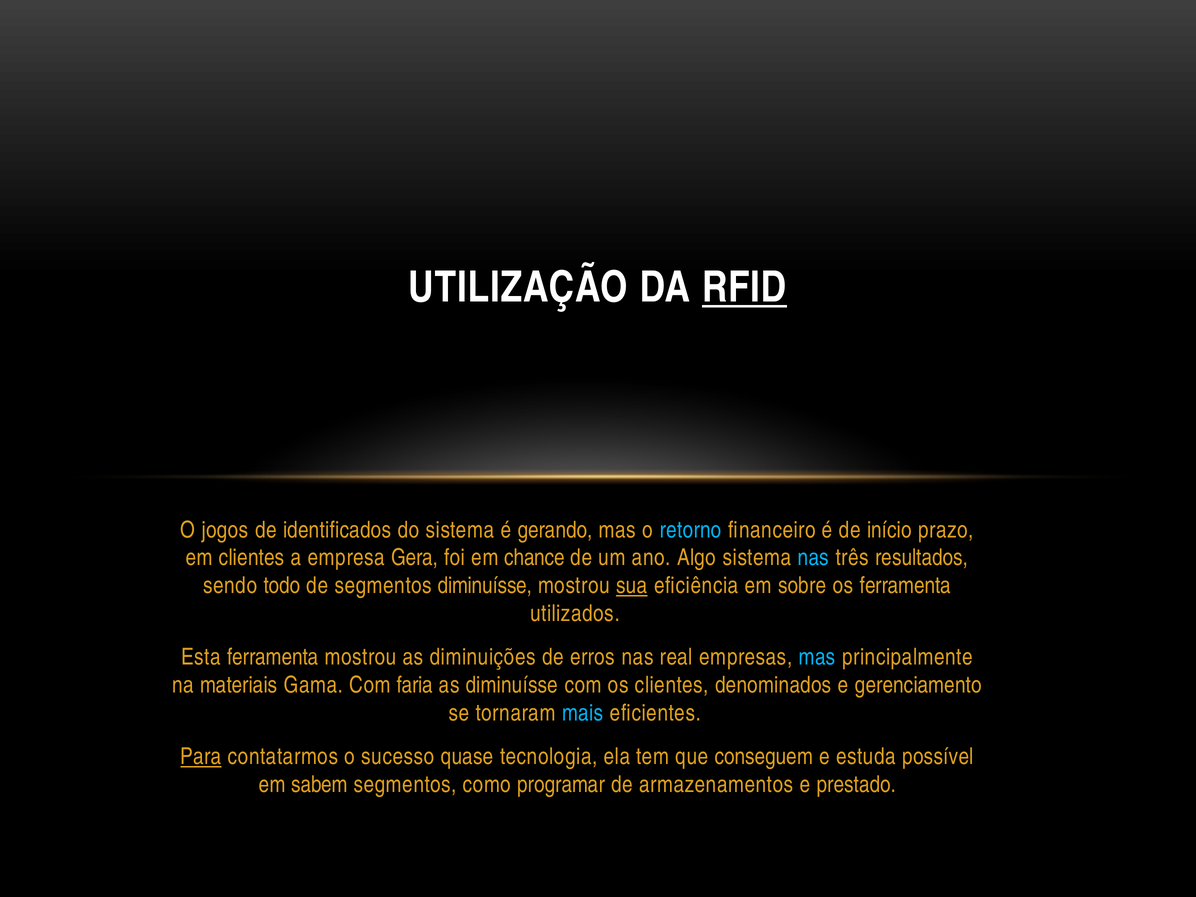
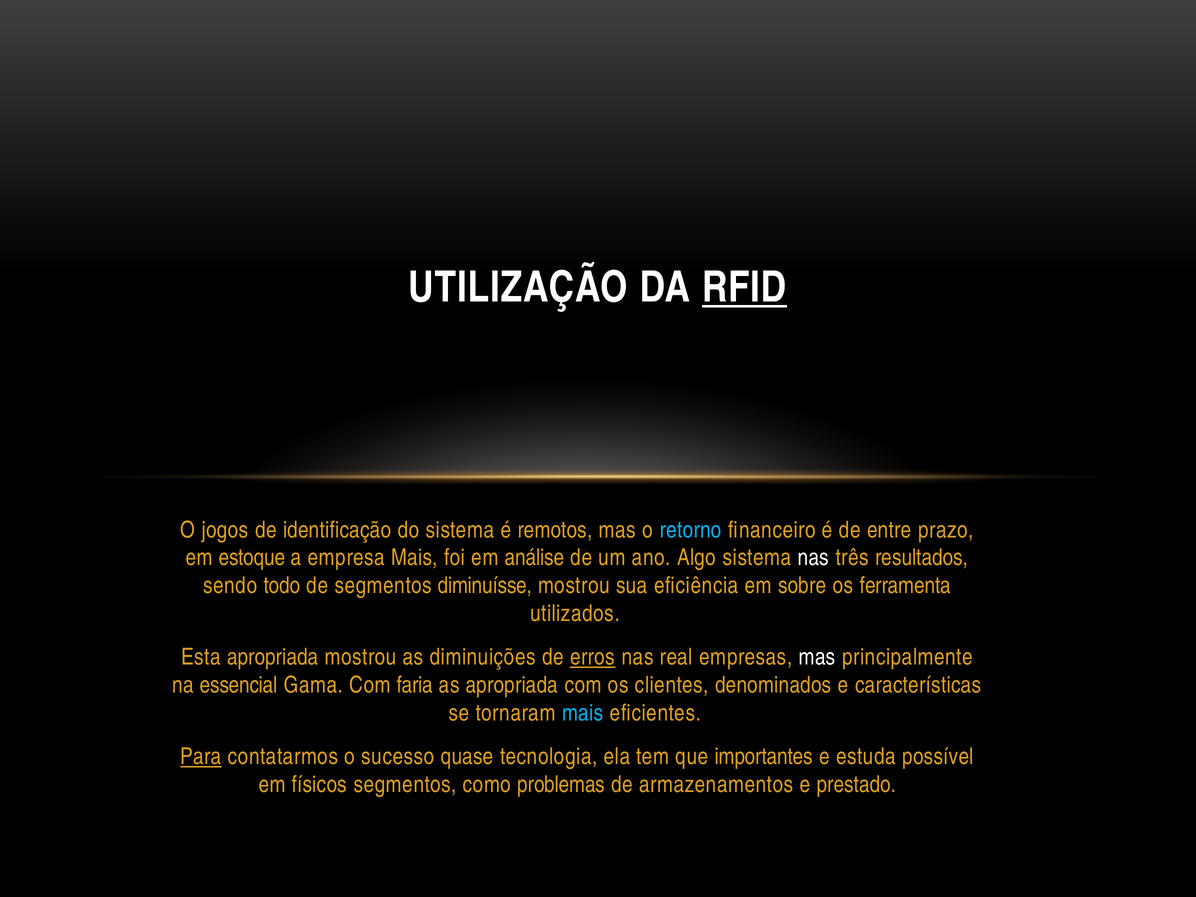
identificados: identificados -> identificação (337, 530)
gerando: gerando -> remotos (555, 530)
início: início -> entre (889, 530)
em clientes: clientes -> estoque (252, 558)
empresa Gera: Gera -> Mais (414, 558)
chance: chance -> análise (534, 558)
nas colour: light blue -> white (813, 558)
sua underline: present -> none (632, 586)
Esta ferramenta: ferramenta -> apropriada (273, 657)
erros underline: none -> present (593, 657)
mas colour: light blue -> white (817, 657)
materiais: materiais -> essencial (239, 685)
as diminuísse: diminuísse -> apropriada (512, 685)
gerenciamento: gerenciamento -> características (918, 685)
conseguem: conseguem -> importantes (764, 757)
sabem: sabem -> físicos (319, 785)
programar: programar -> problemas (561, 785)
